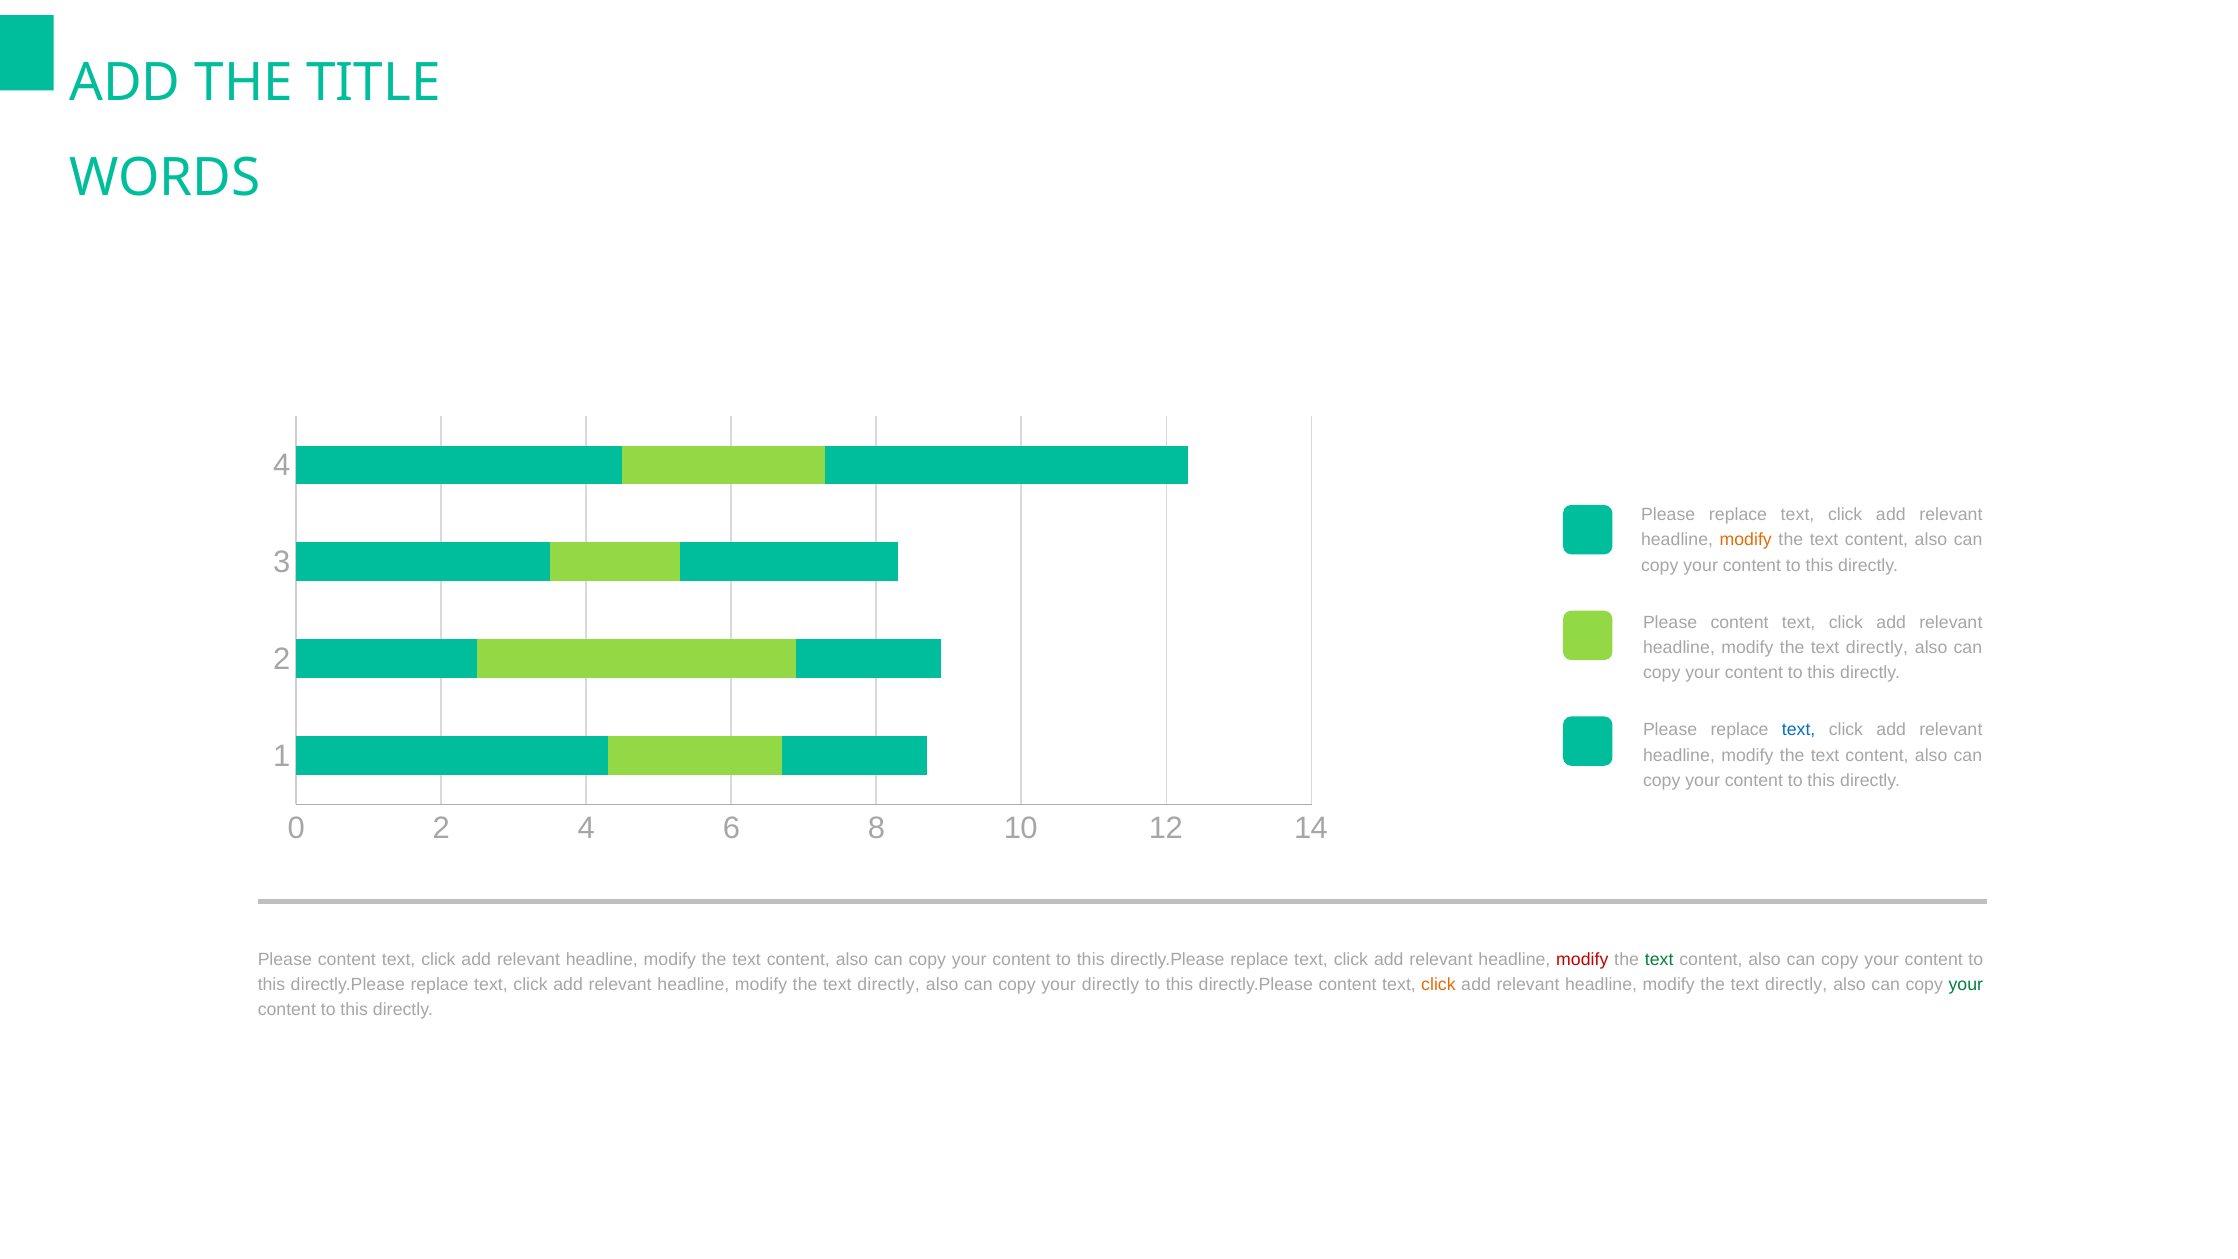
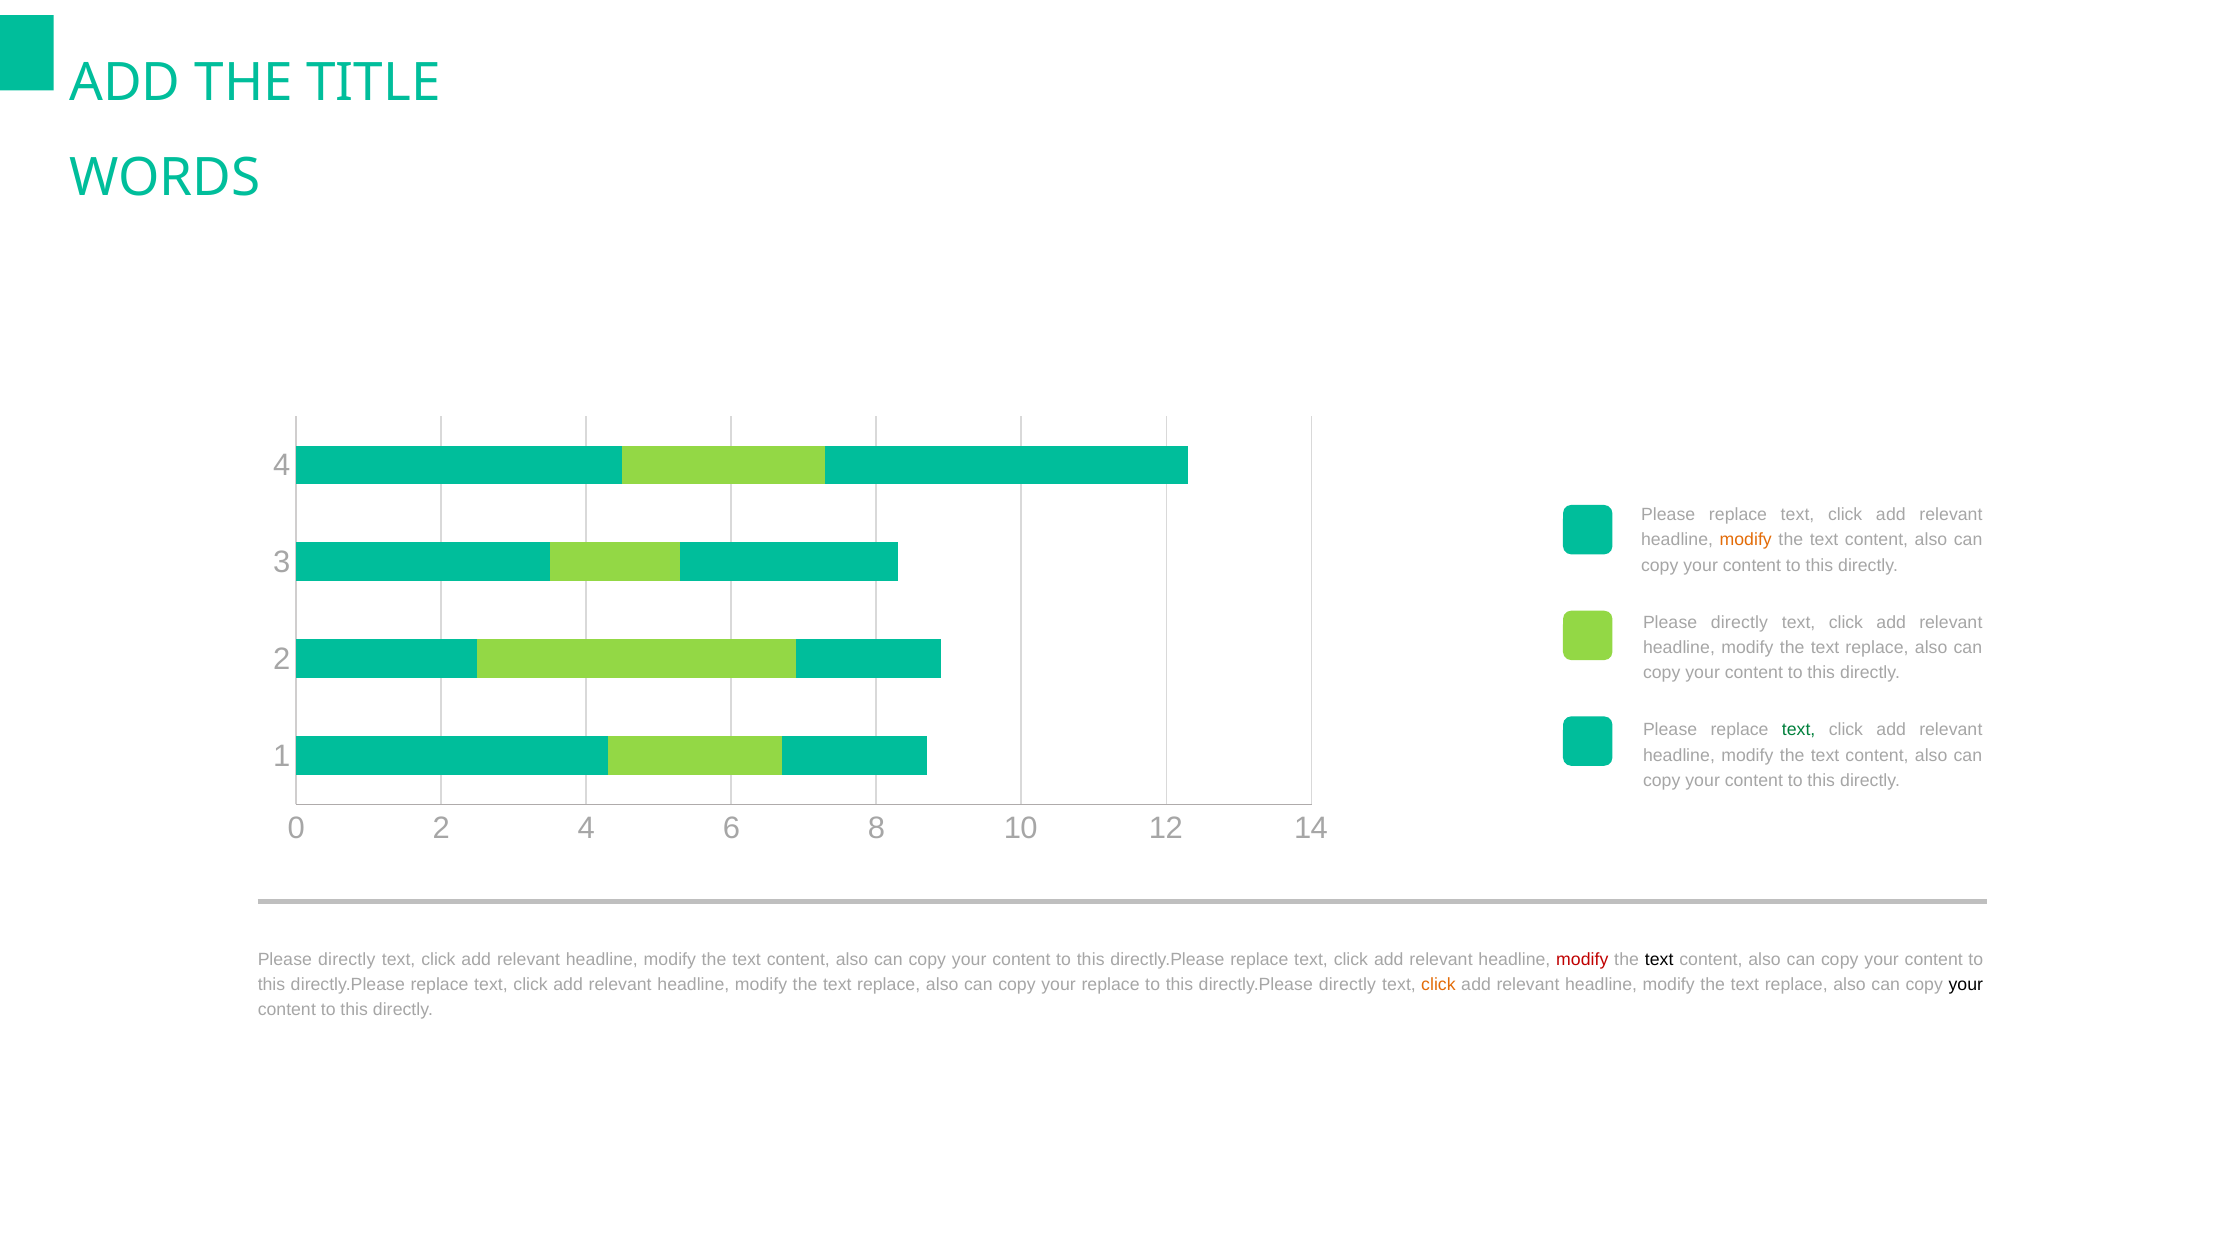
content: content -> directly (1739, 622)
directly: directly -> replace (1877, 648)
text colour: blue -> green (1799, 730)
content: content -> directly (347, 959)
text colour: green -> black (1659, 959)
directly: directly -> replace (889, 984)
your directly: directly -> replace (1111, 984)
directly.Please content: content -> directly (1347, 984)
directly: directly -> replace (1796, 984)
your colour: green -> black (1966, 984)
